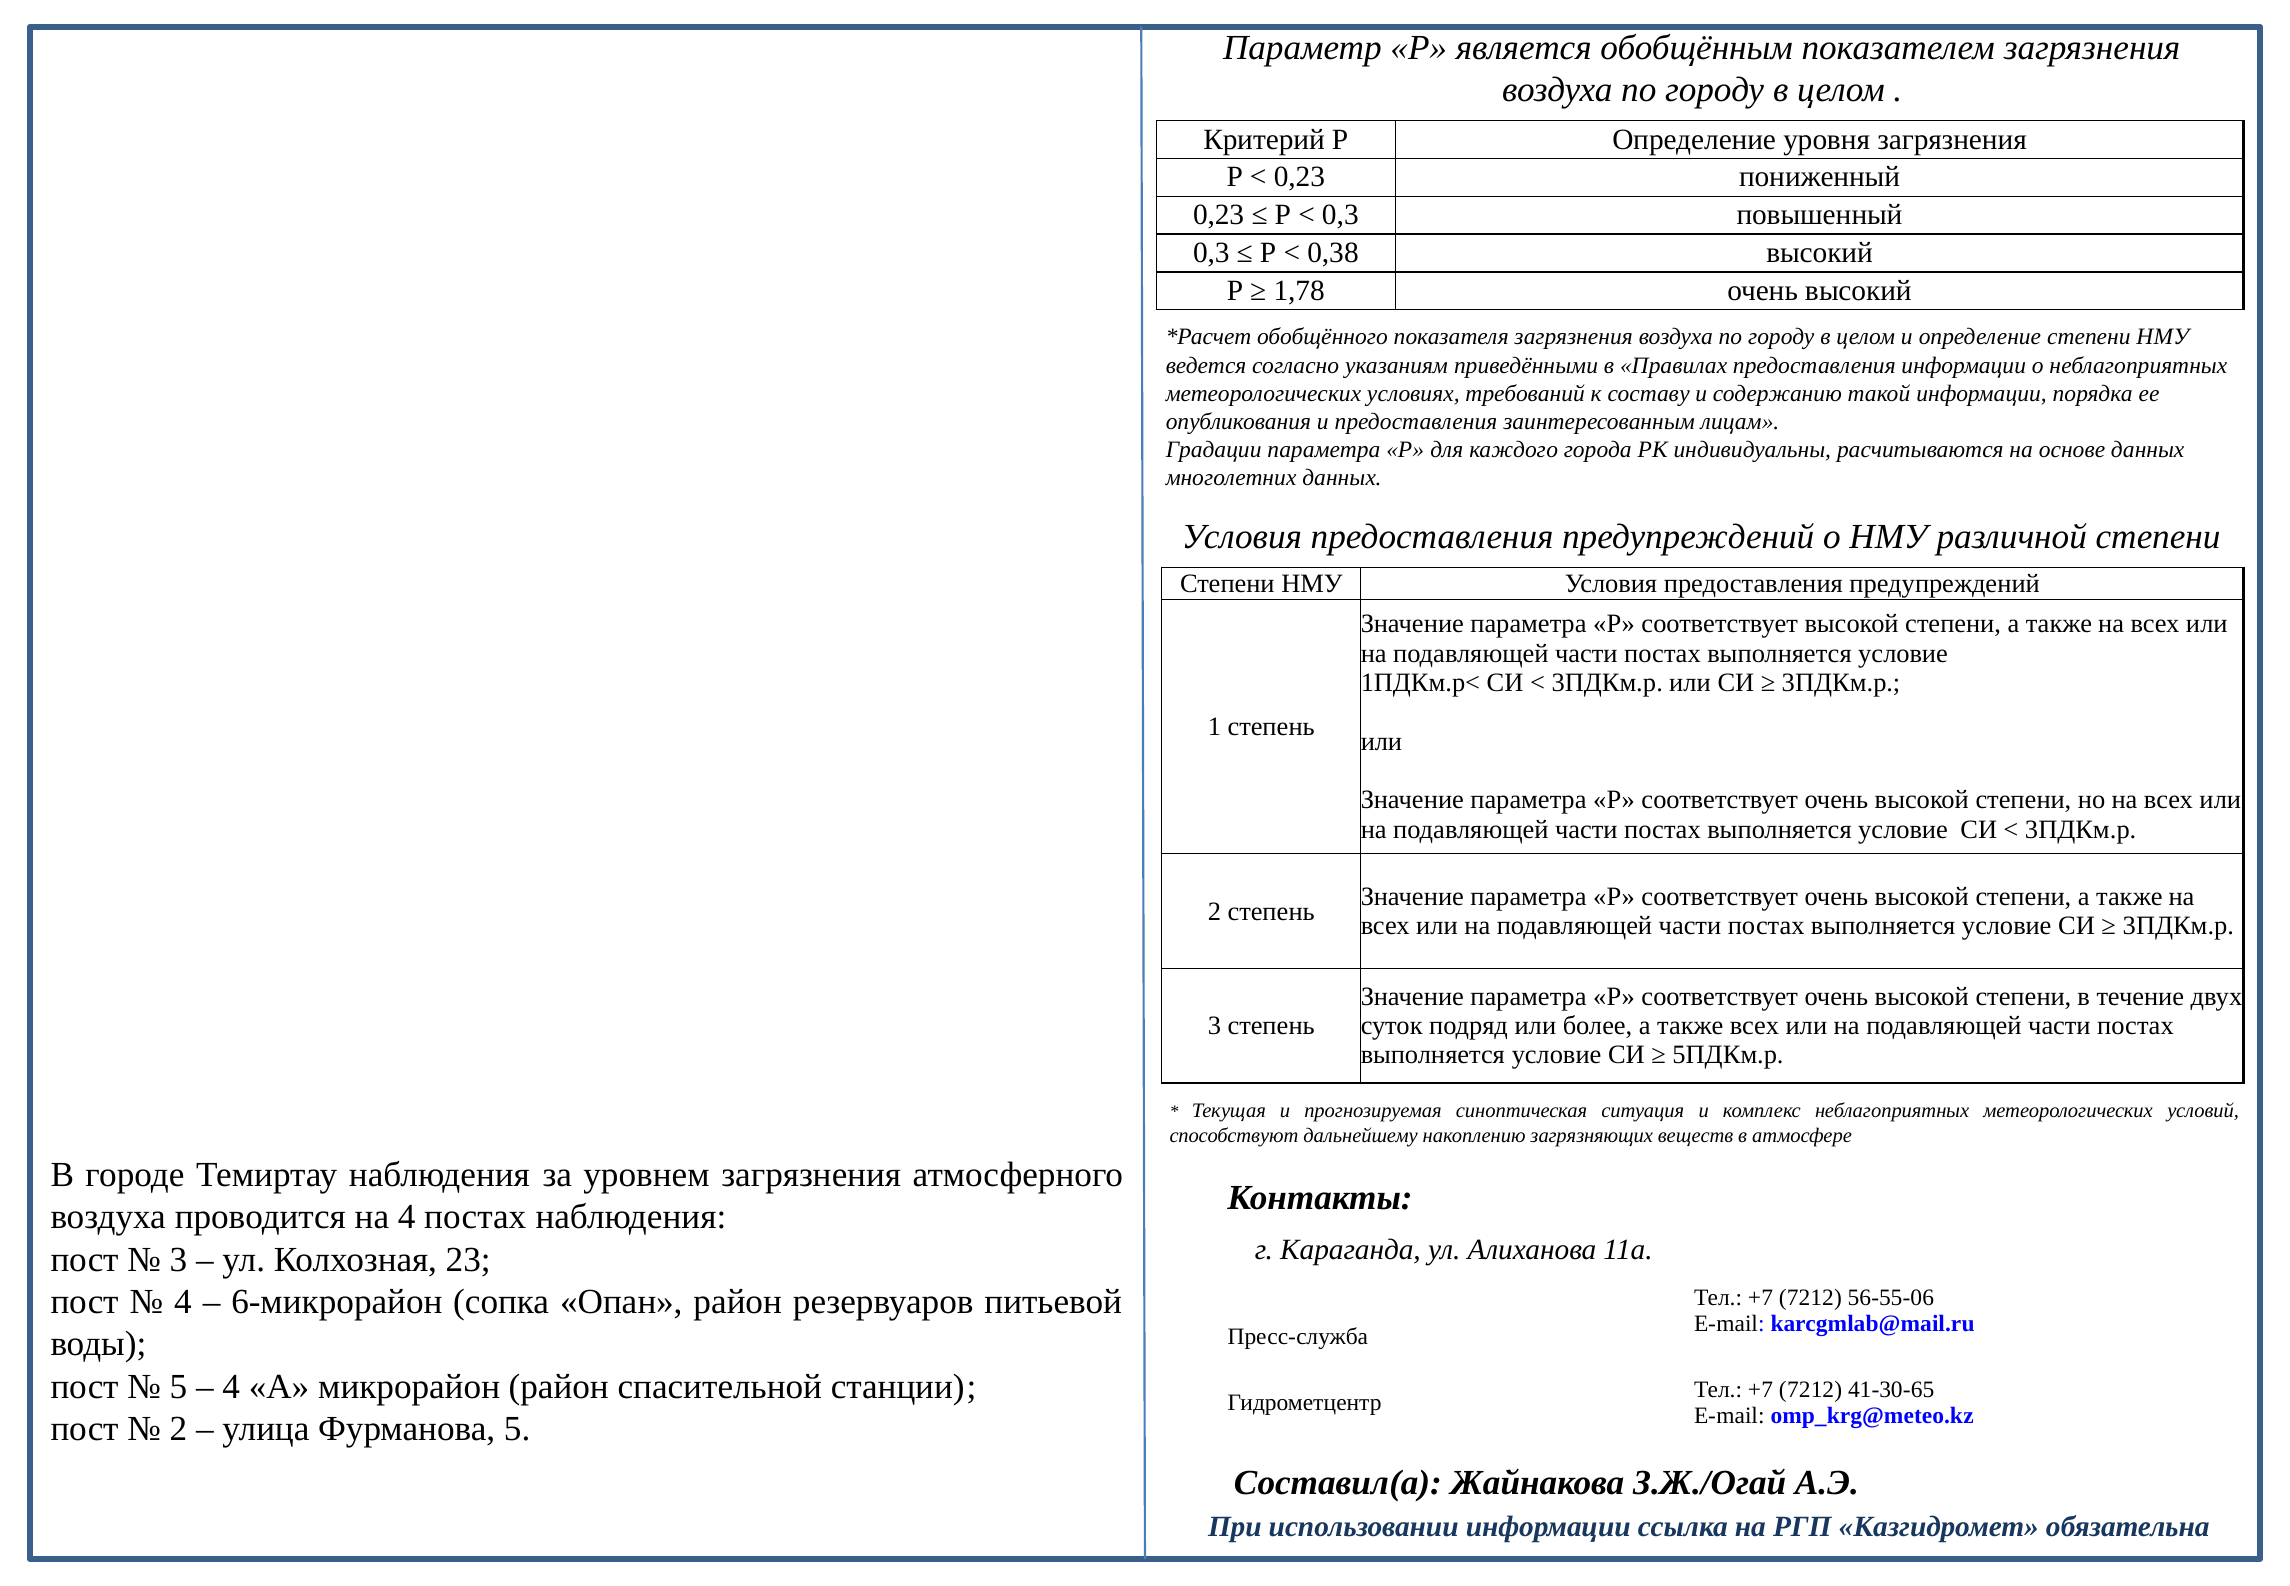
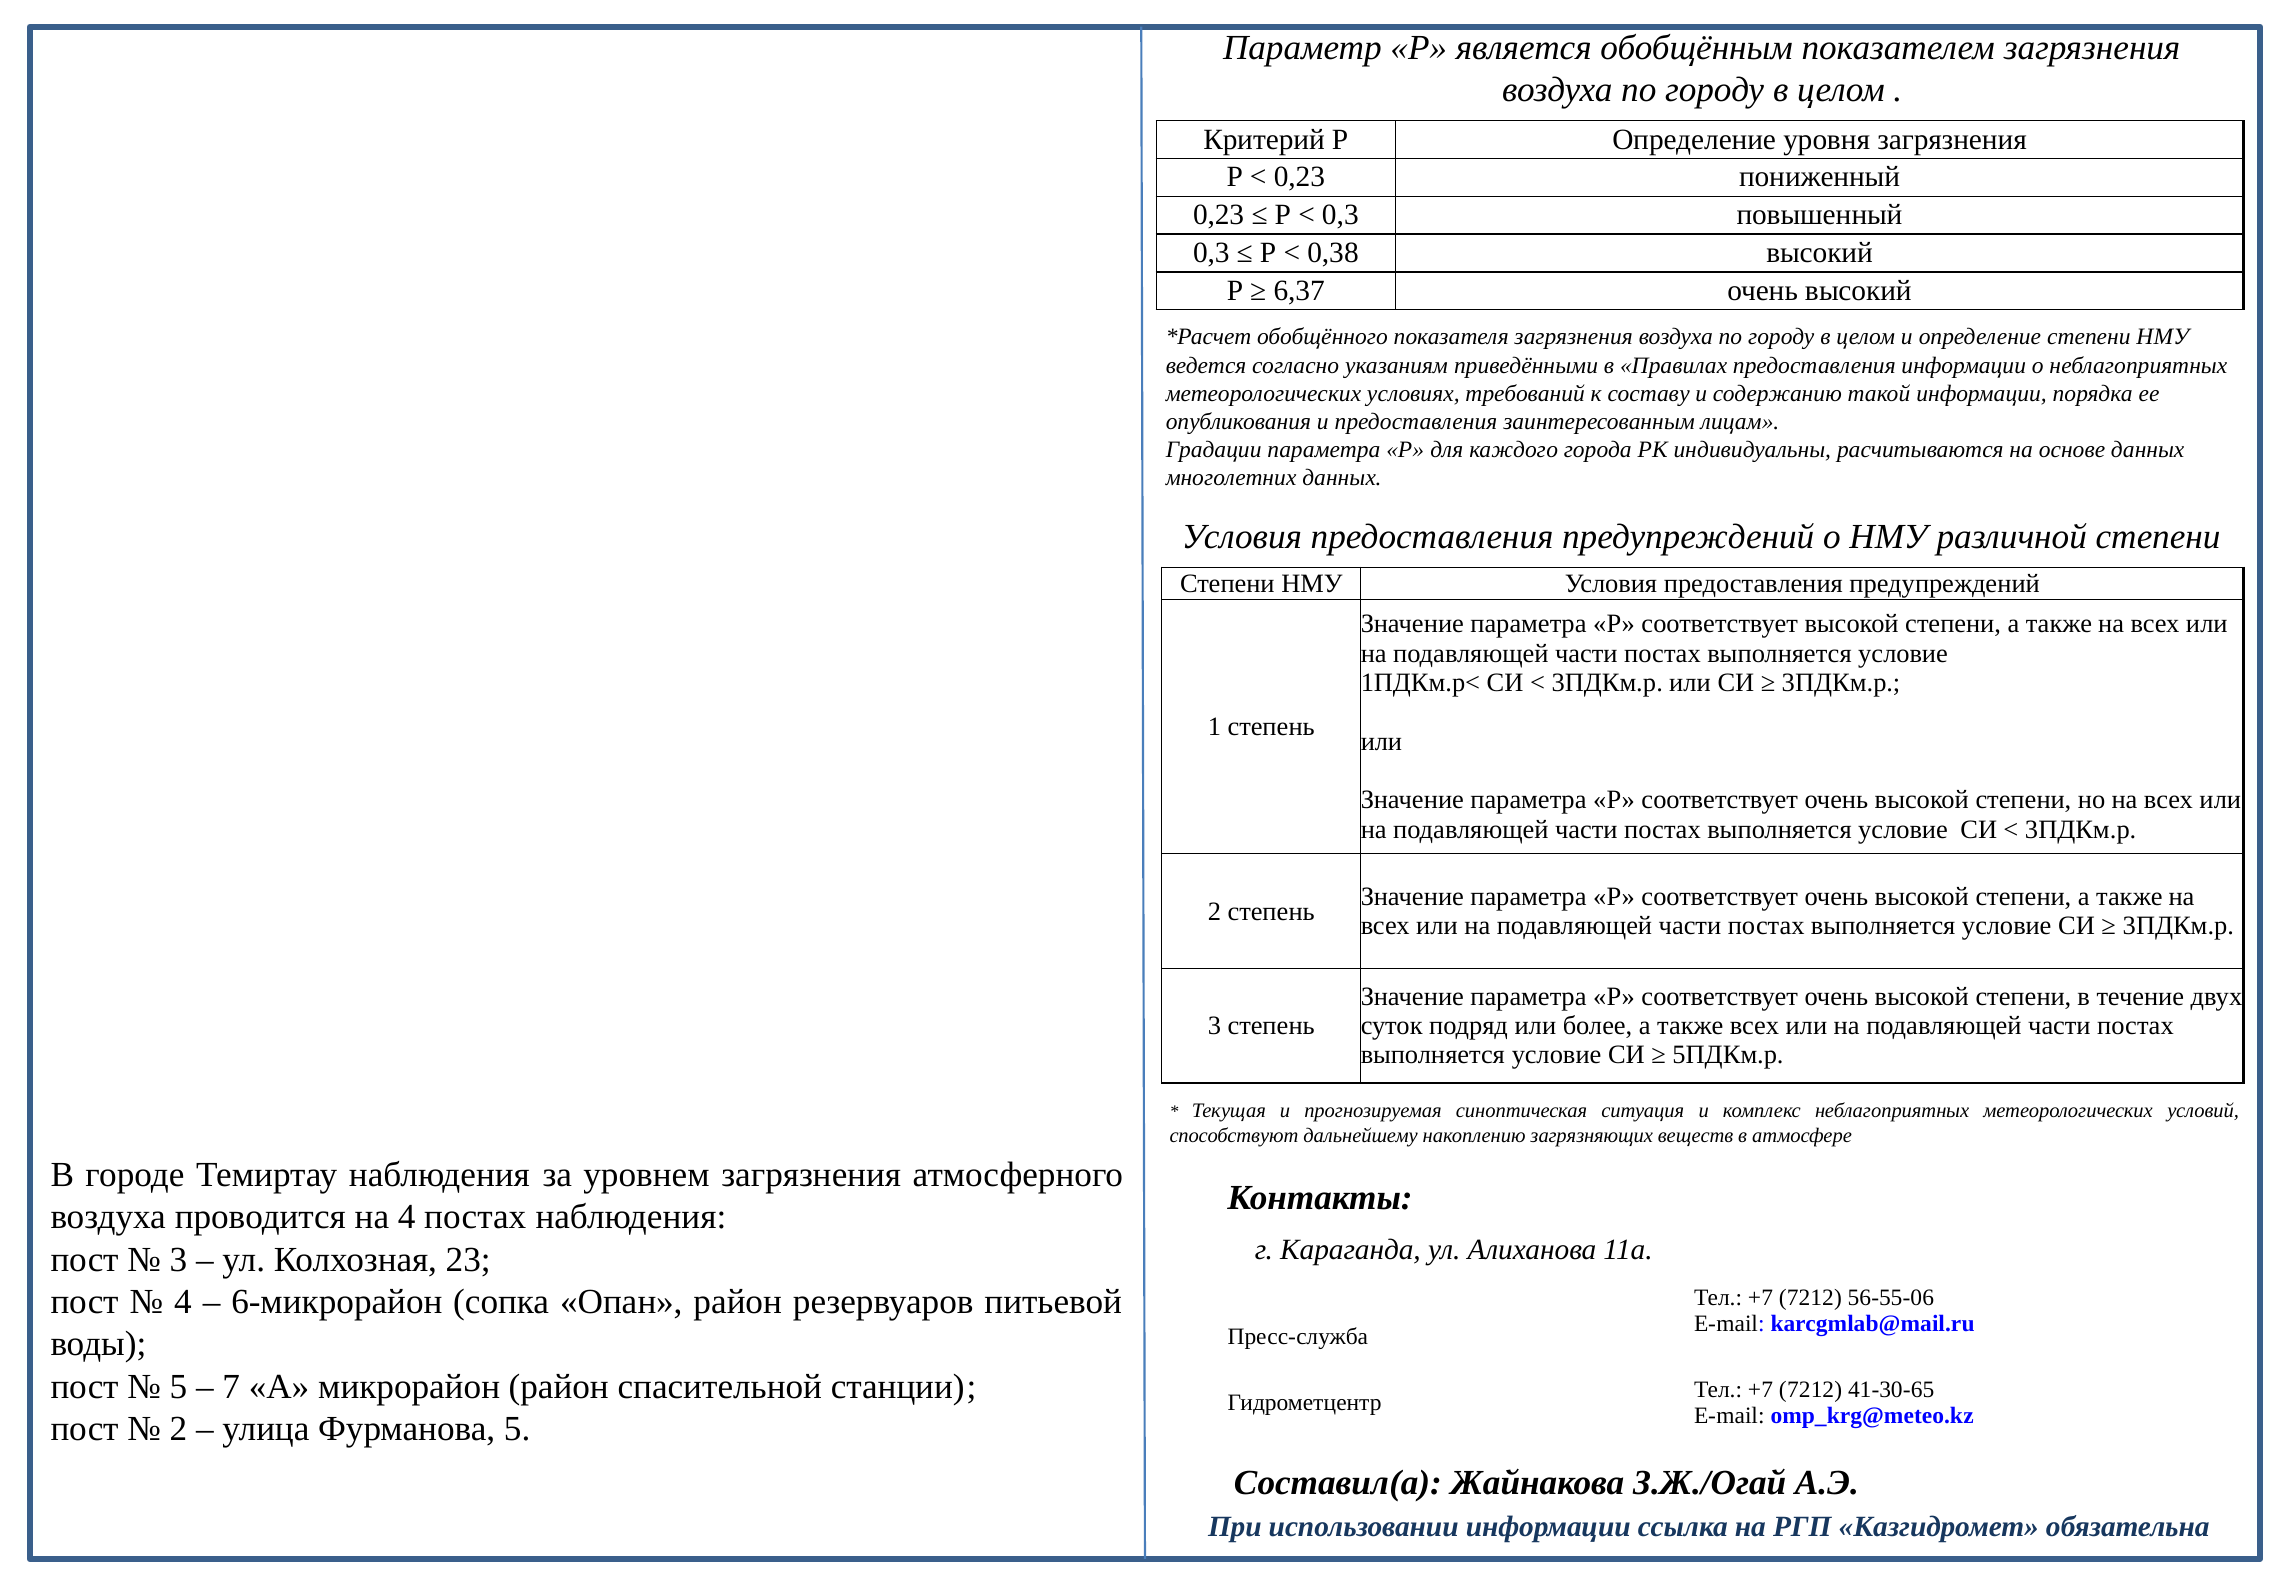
1,78: 1,78 -> 6,37 (1299, 290)
4: 4 -> 7 (231, 1386)
